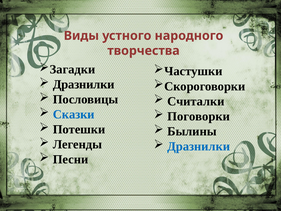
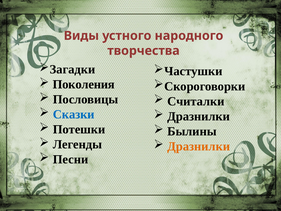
Дразнилки: Дразнилки -> Поколения (84, 84)
Поговорки: Поговорки -> Дразнилки (199, 116)
Дразнилки colour: blue -> orange (199, 146)
